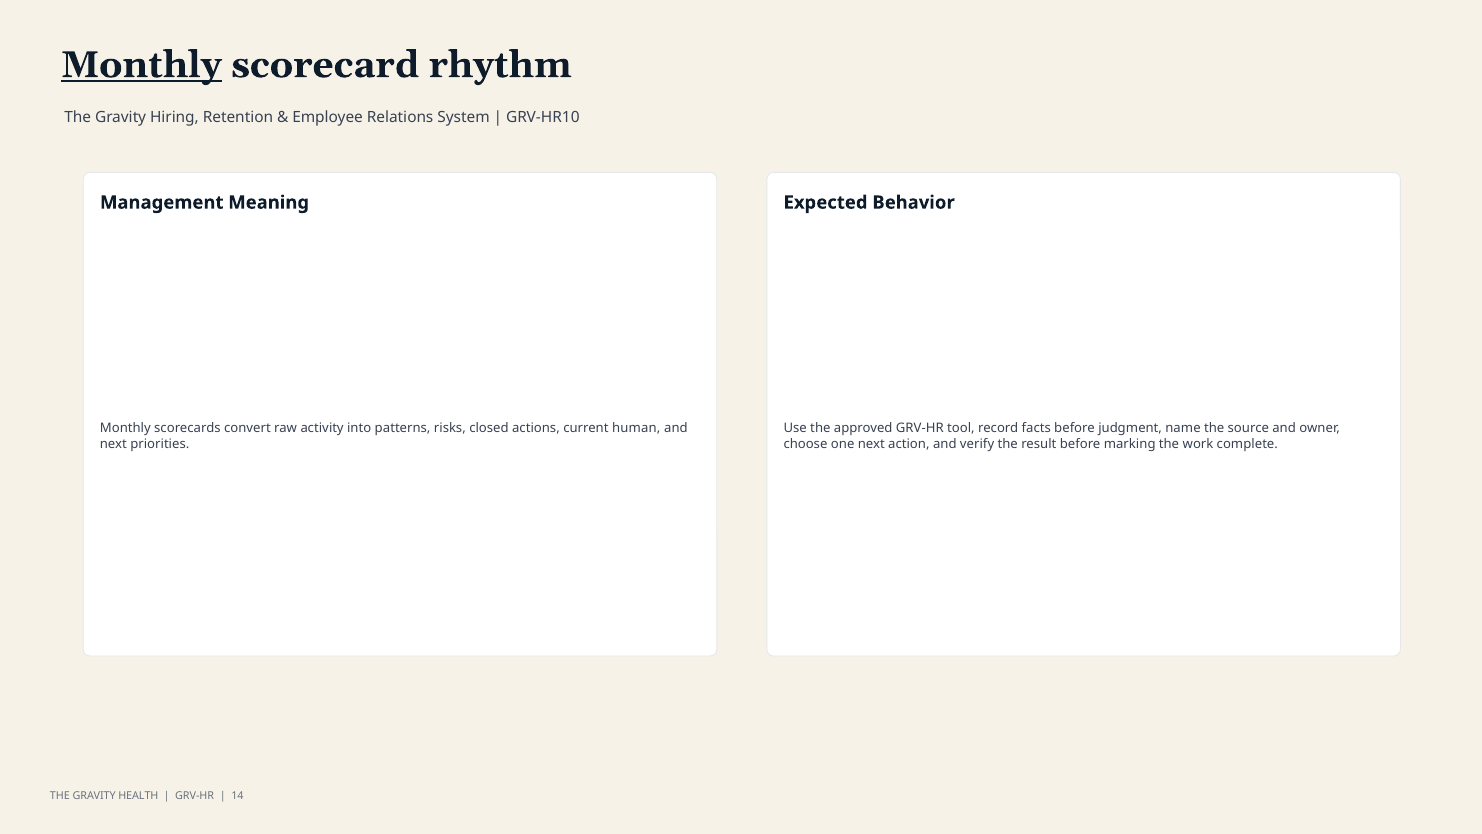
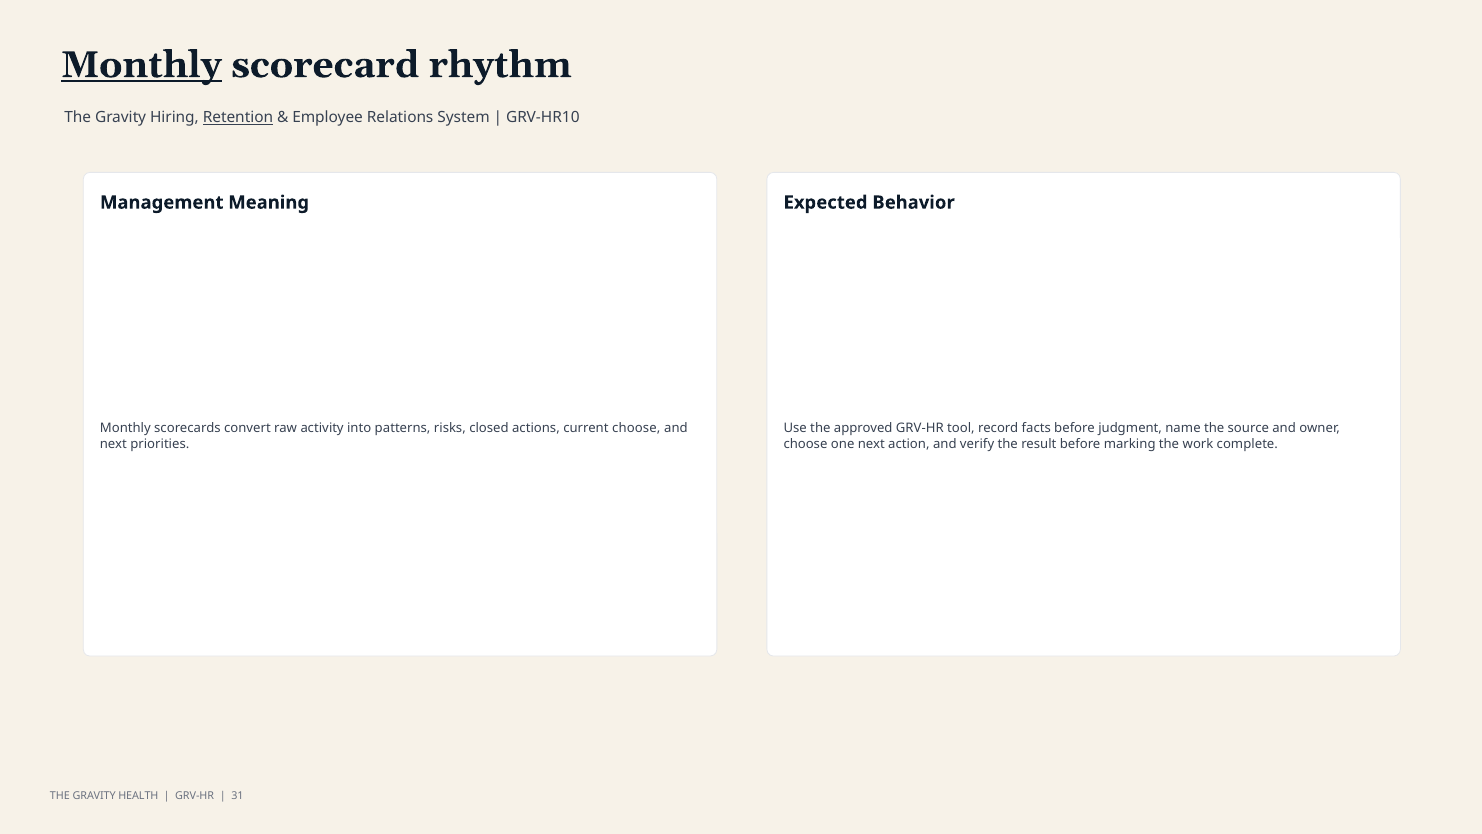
Retention underline: none -> present (238, 118)
current human: human -> choose (636, 428)
14: 14 -> 31 (237, 795)
